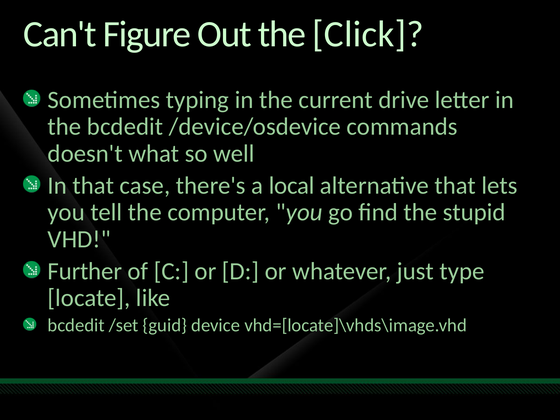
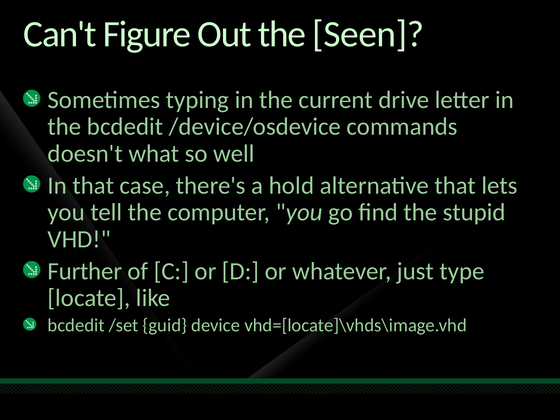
Click: Click -> Seen (368, 34)
local: local -> hold (291, 186)
